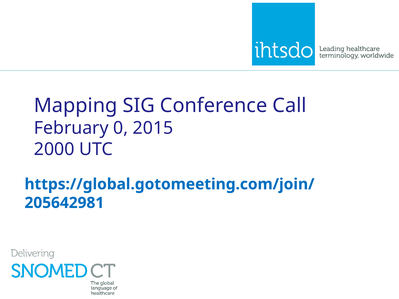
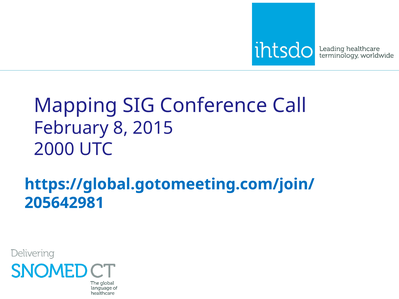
0: 0 -> 8 (121, 128)
